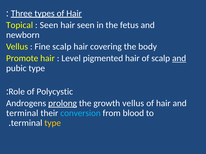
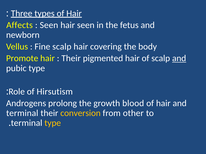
Topical: Topical -> Affects (20, 25)
Level: Level -> Their (71, 58)
Polycystic: Polycystic -> Hirsutism (55, 92)
prolong underline: present -> none (63, 104)
growth vellus: vellus -> blood (133, 104)
conversion colour: light blue -> yellow (80, 113)
blood: blood -> other (133, 113)
